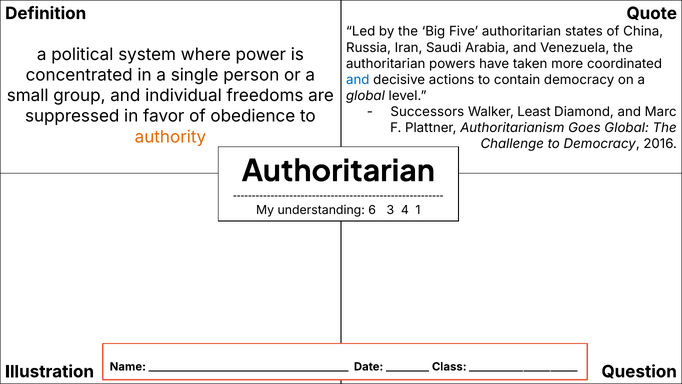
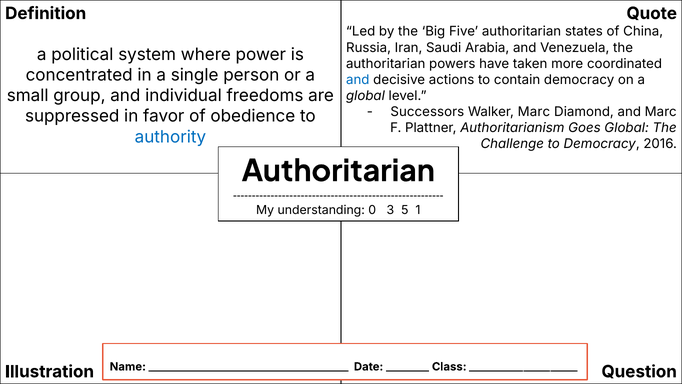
Walker Least: Least -> Marc (534, 112)
authority colour: orange -> blue (170, 137)
6: 6 -> 0 (372, 210)
4: 4 -> 5 (405, 210)
